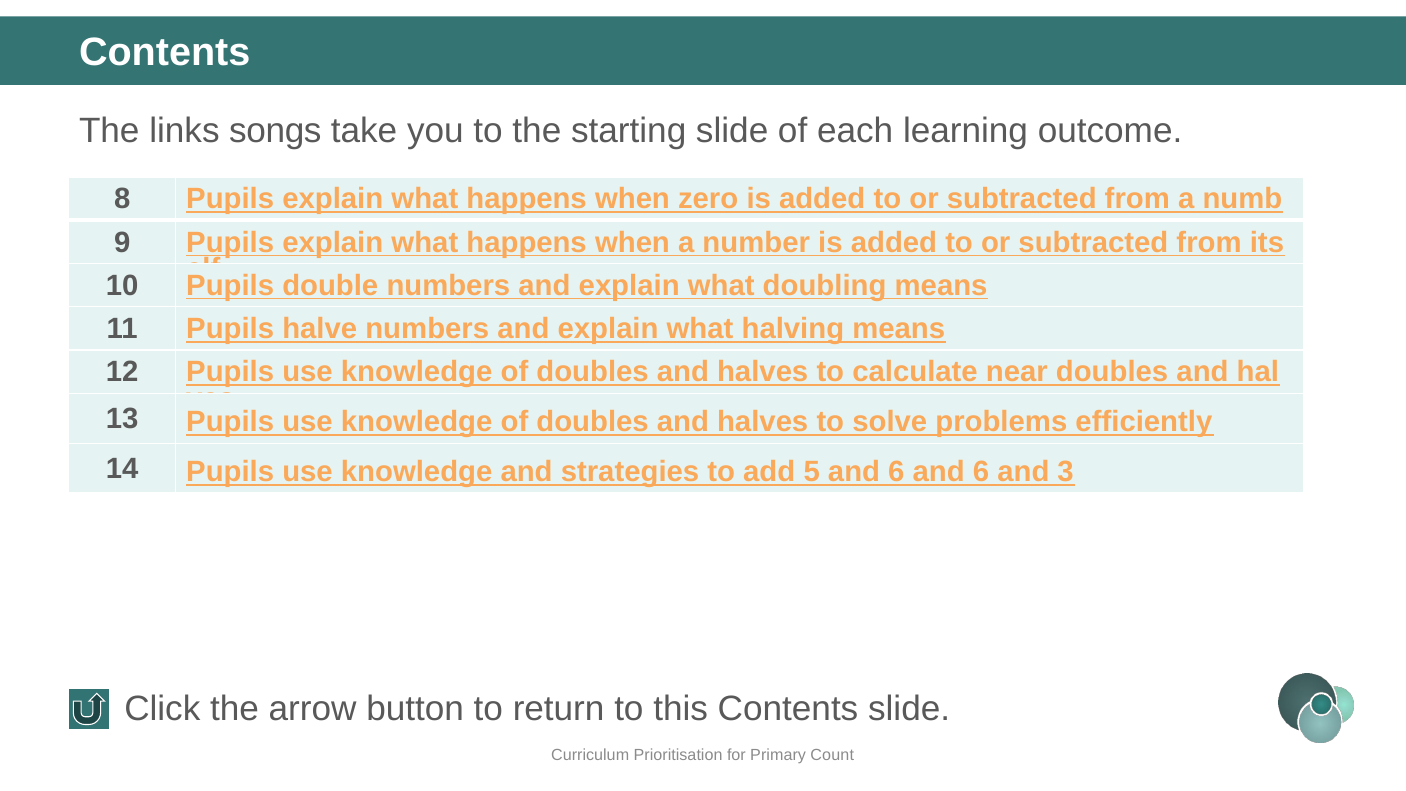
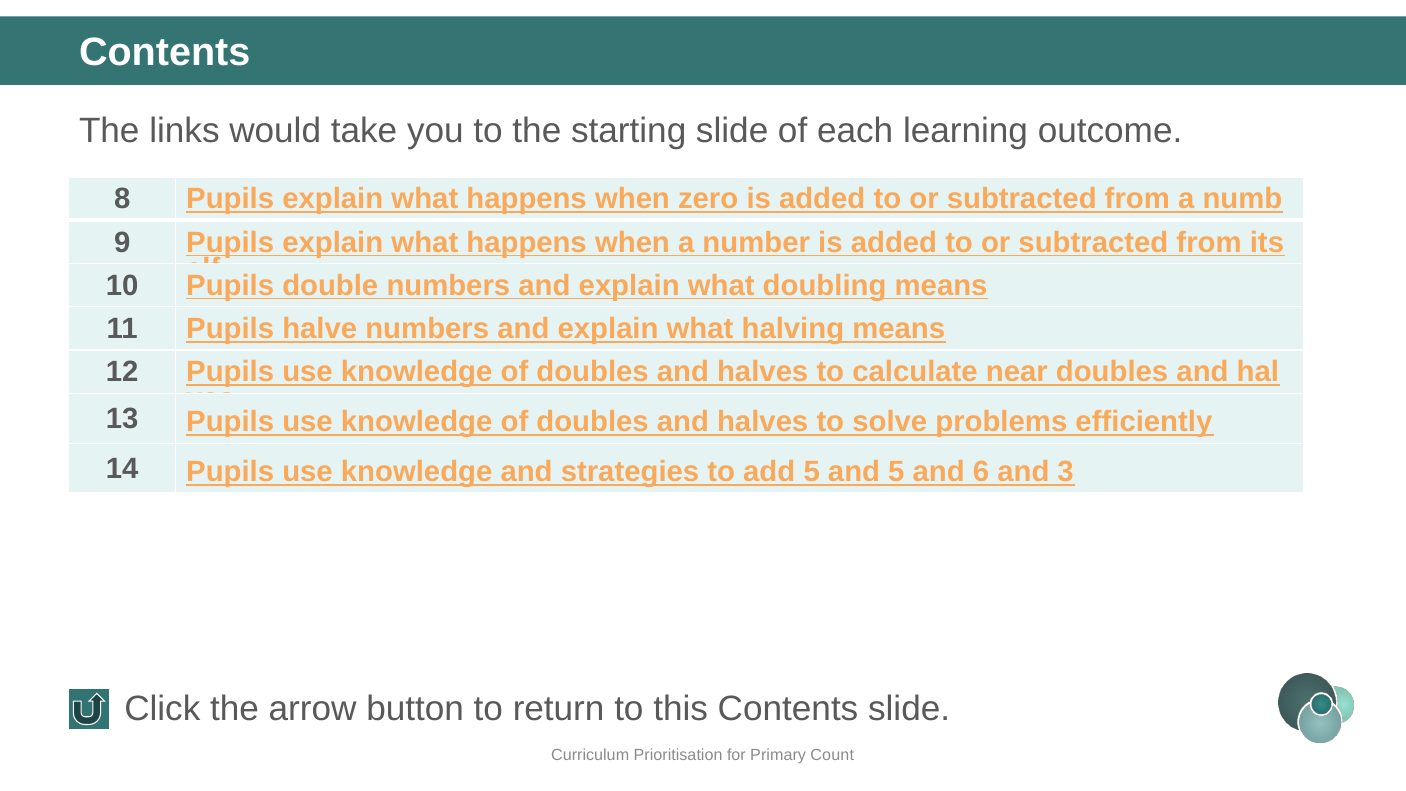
songs: songs -> would (275, 131)
5 and 6: 6 -> 5 (896, 472)
